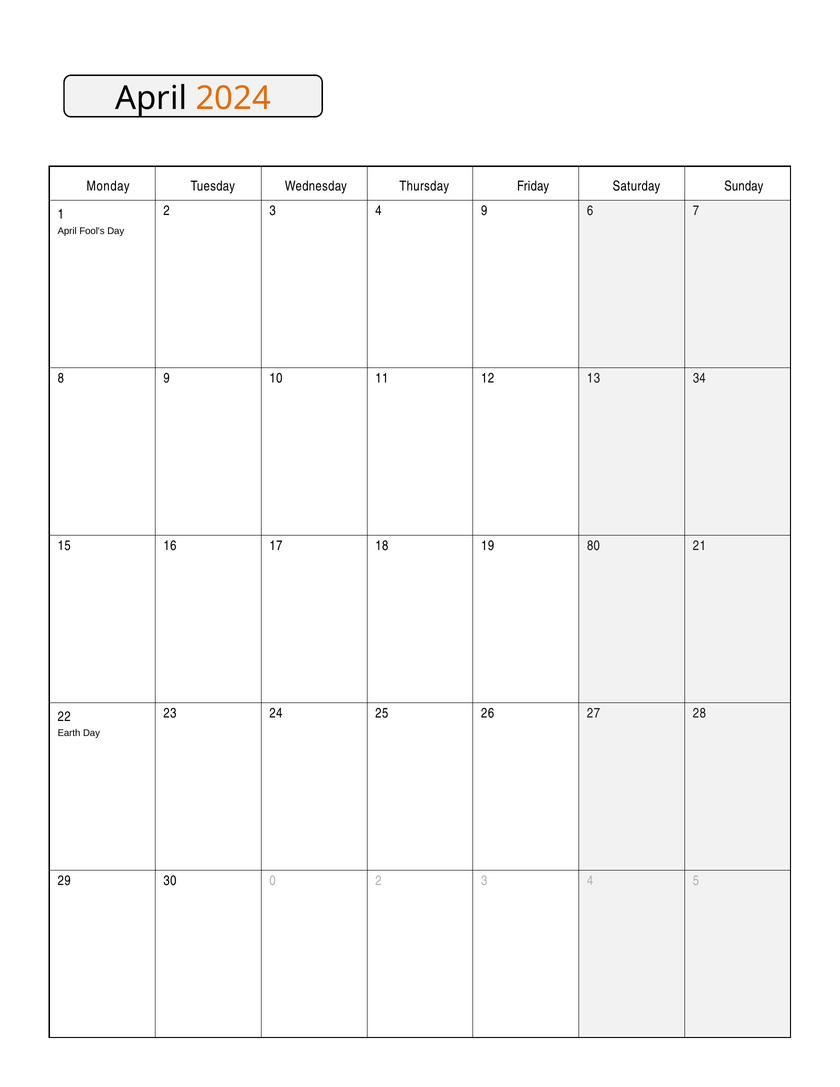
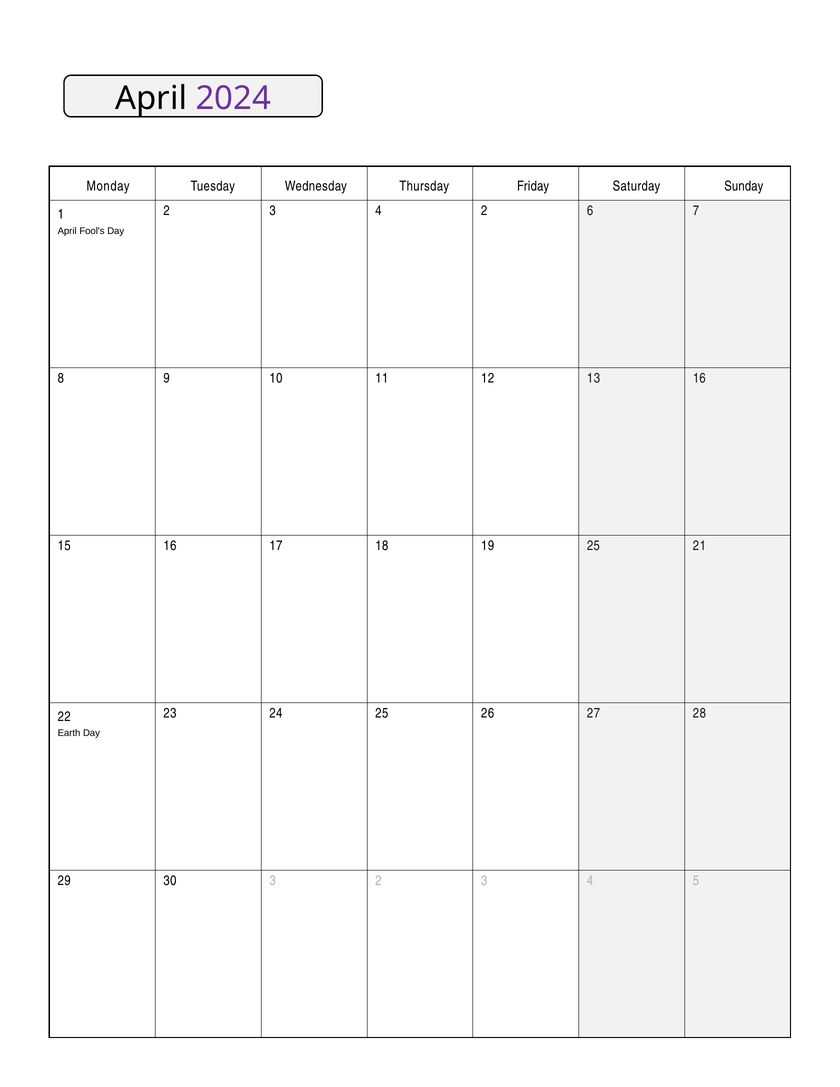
2024 colour: orange -> purple (233, 98)
4 9: 9 -> 2 (484, 211)
13 34: 34 -> 16 (699, 378)
19 80: 80 -> 25 (593, 546)
30 0: 0 -> 3 (273, 881)
